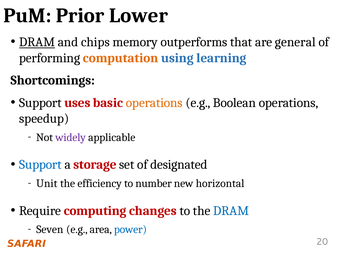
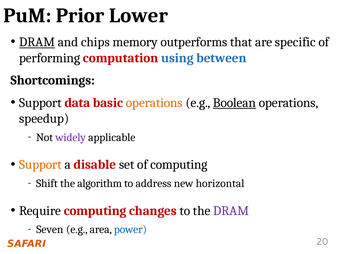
general: general -> specific (295, 42)
computation colour: orange -> red (121, 58)
learning: learning -> between (221, 58)
uses: uses -> data (77, 103)
Boolean underline: none -> present (234, 103)
Support colour: blue -> orange (40, 164)
storage: storage -> disable (95, 164)
of designated: designated -> computing (179, 164)
Unit: Unit -> Shift (47, 183)
efficiency: efficiency -> algorithm (100, 183)
number: number -> address (153, 183)
DRAM colour: blue -> purple (231, 210)
